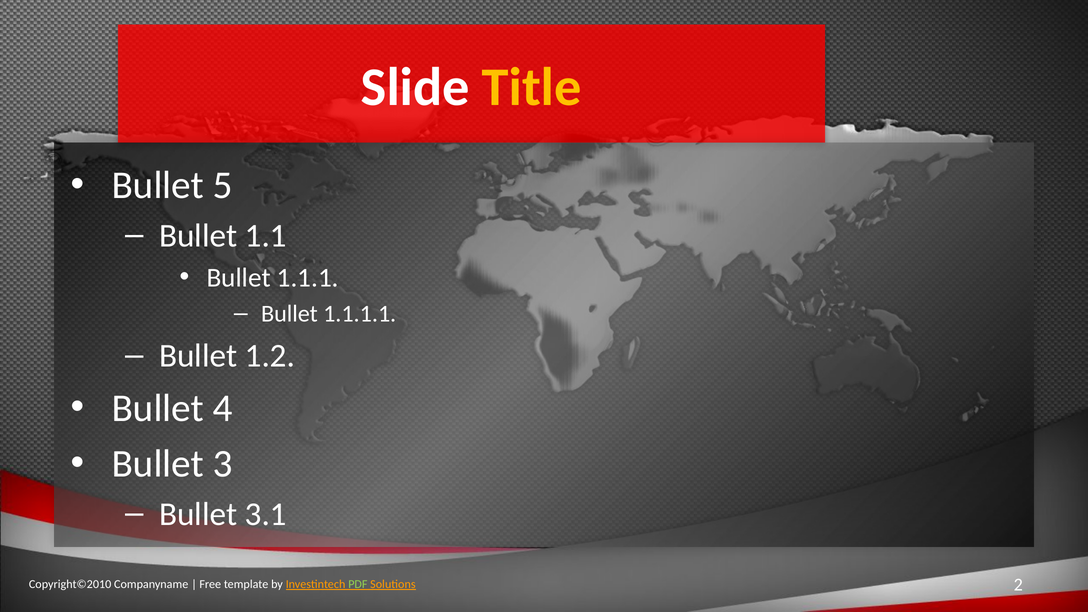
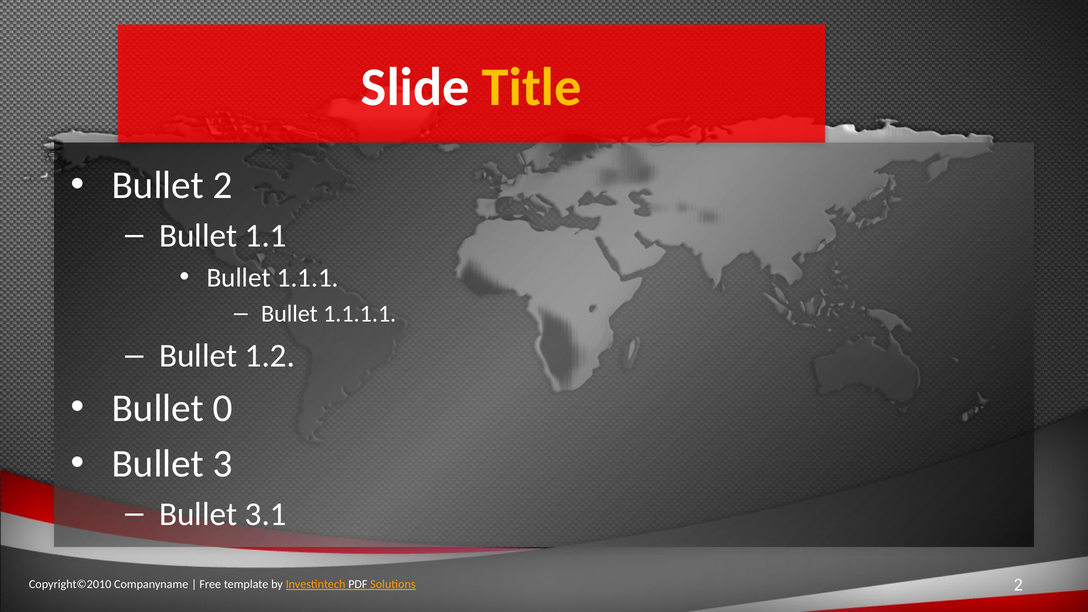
Bullet 5: 5 -> 2 (223, 185)
4: 4 -> 0 (223, 408)
PDF colour: light green -> white (358, 584)
